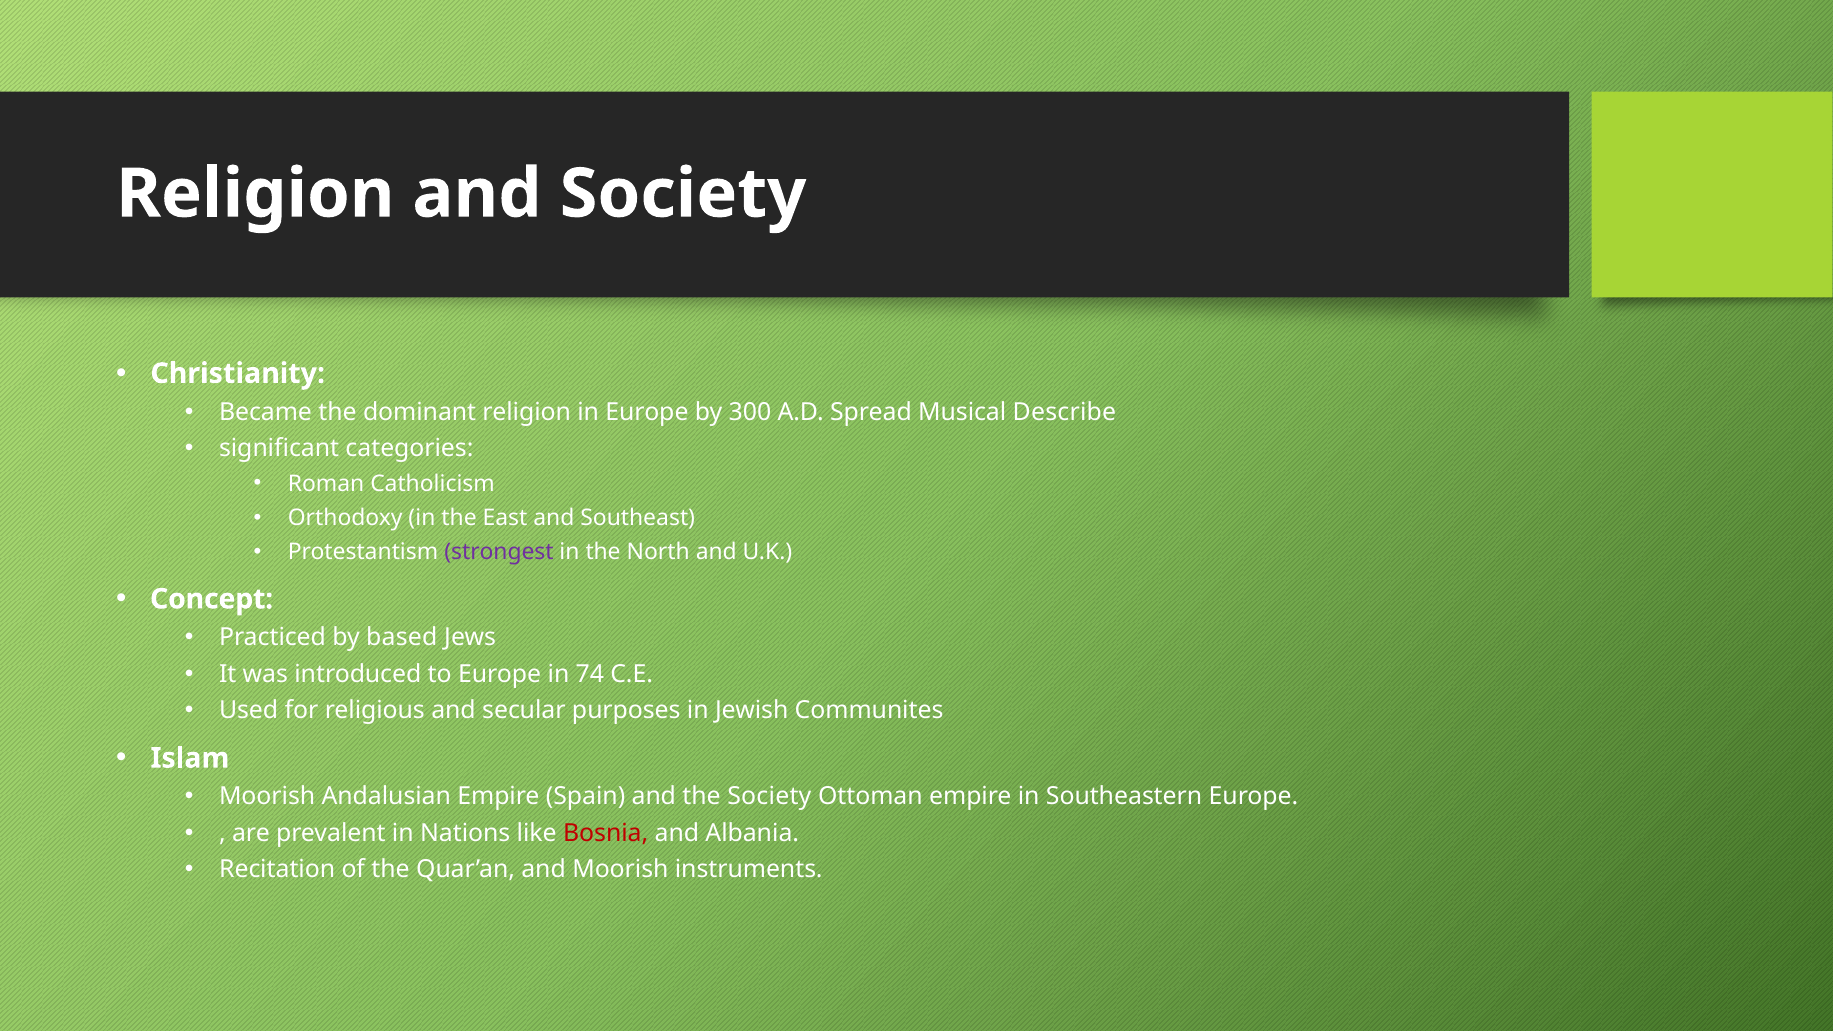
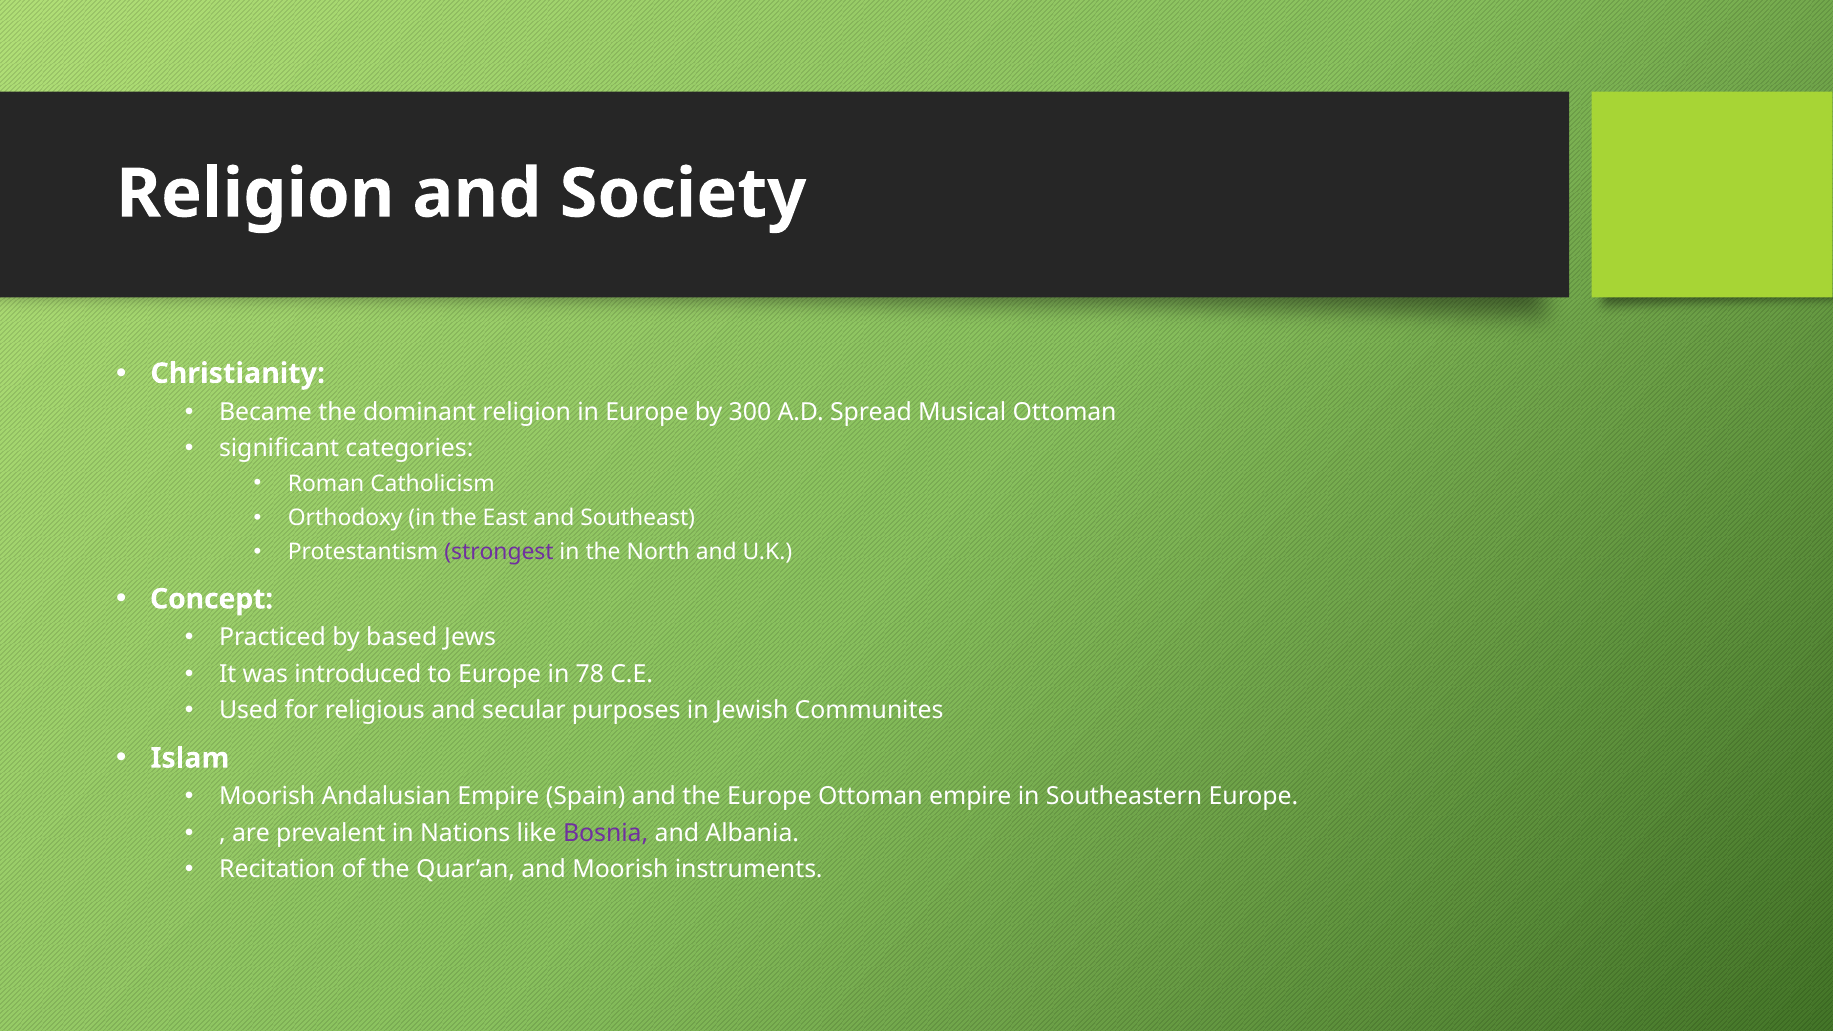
Musical Describe: Describe -> Ottoman (1065, 412)
74: 74 -> 78 (590, 674)
the Society: Society -> Europe (769, 797)
Bosnia colour: red -> purple (606, 833)
